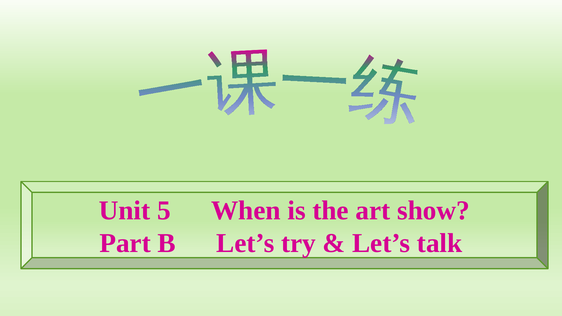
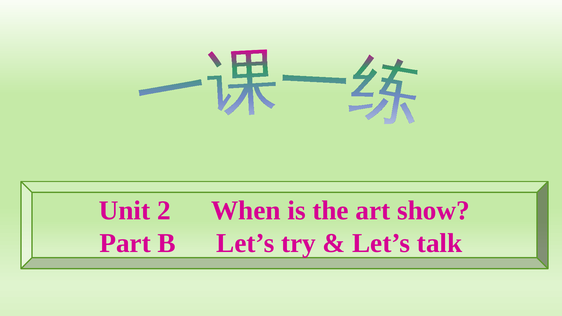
5: 5 -> 2 (164, 211)
